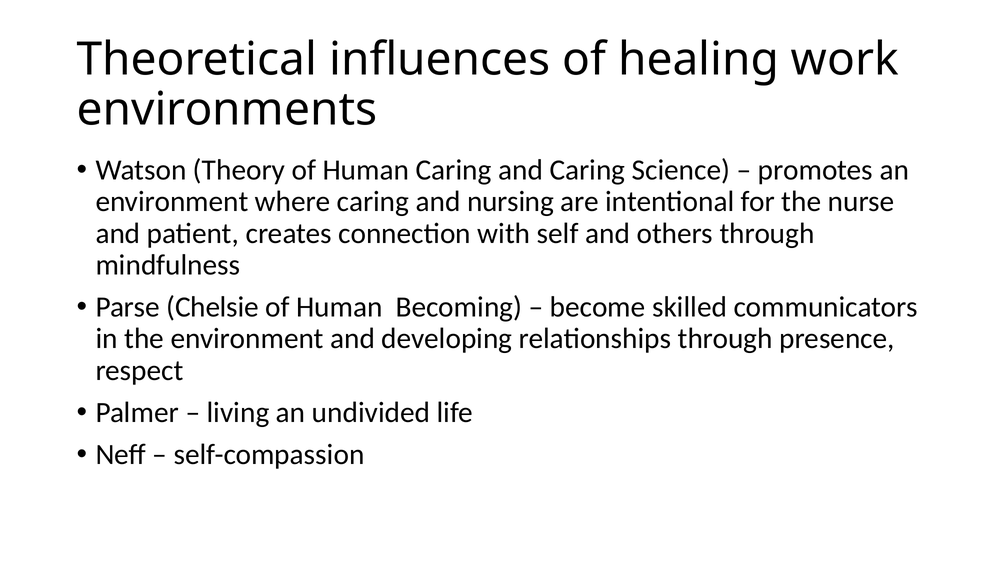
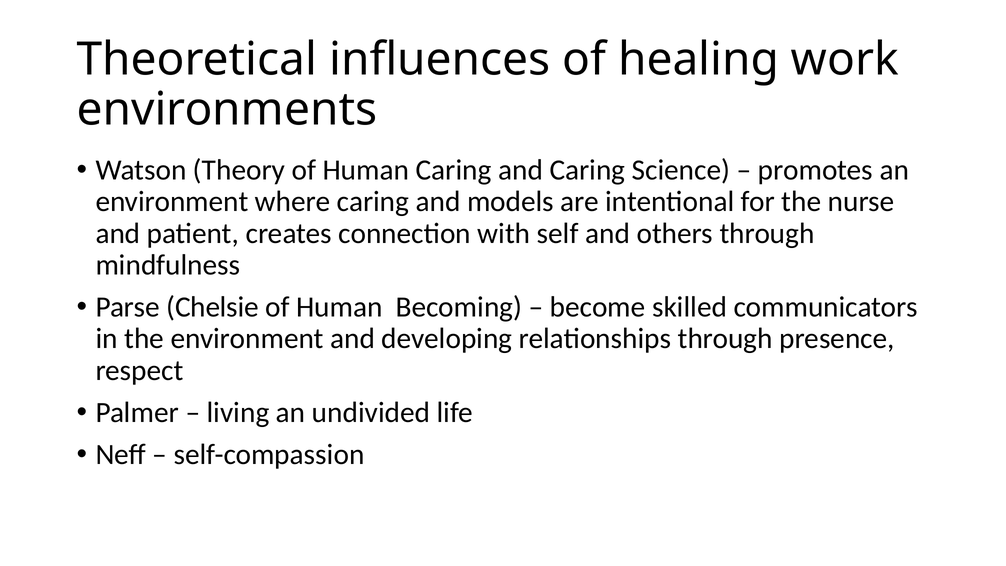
nursing: nursing -> models (510, 202)
